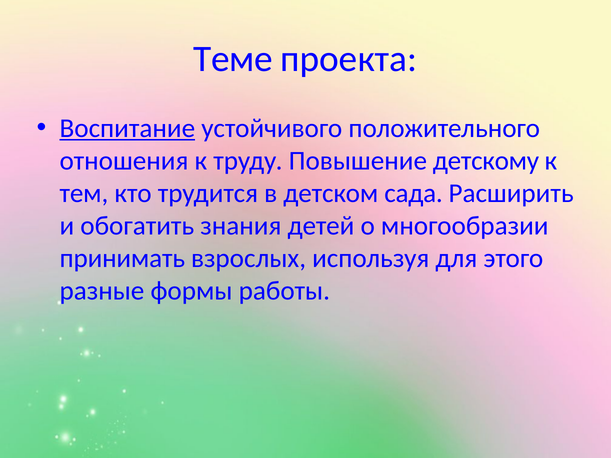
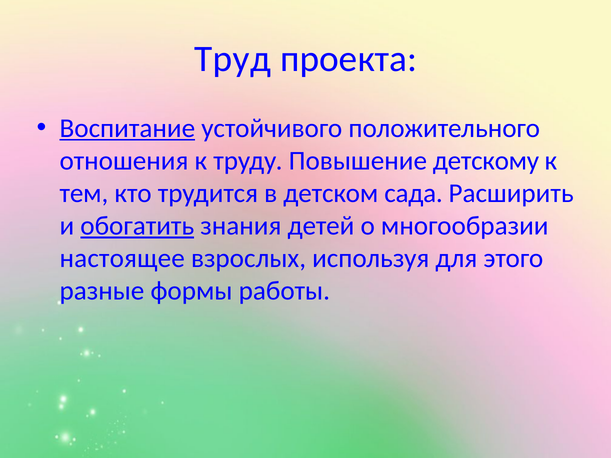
Теме: Теме -> Труд (233, 59)
обогатить underline: none -> present (137, 226)
принимать: принимать -> настоящее (122, 259)
